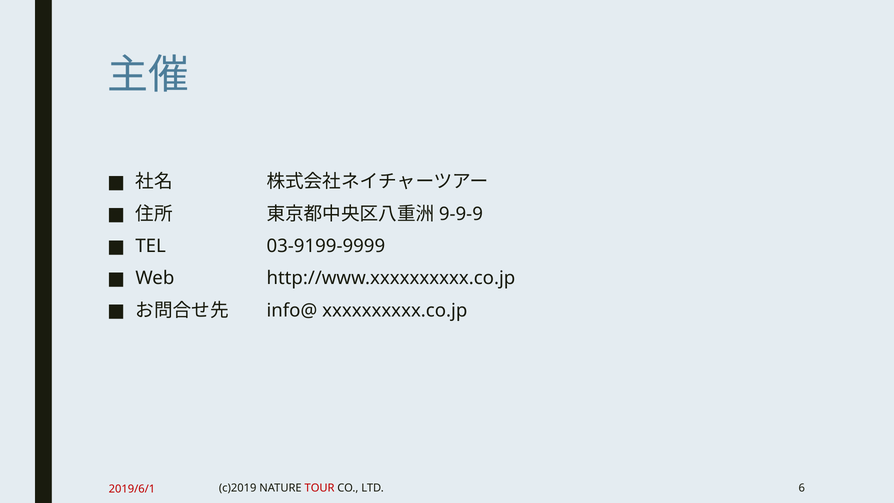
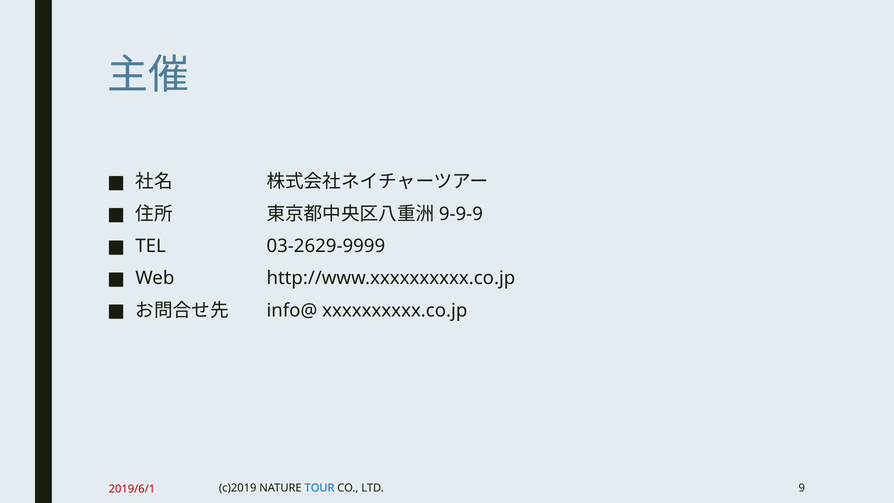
03-9199-9999: 03-9199-9999 -> 03-2629-9999 (326, 246)
TOUR colour: red -> blue (320, 488)
6: 6 -> 9 (802, 488)
